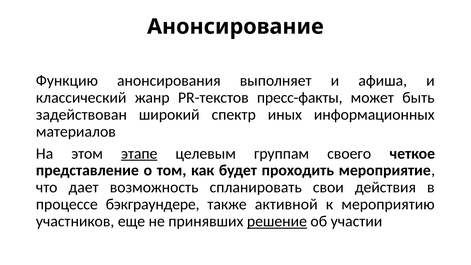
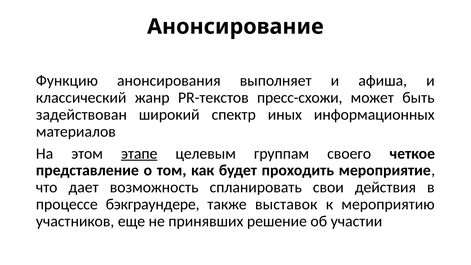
пресс-факты: пресс-факты -> пресс-схожи (300, 98)
активной: активной -> выставок (286, 204)
решение underline: present -> none (277, 221)
